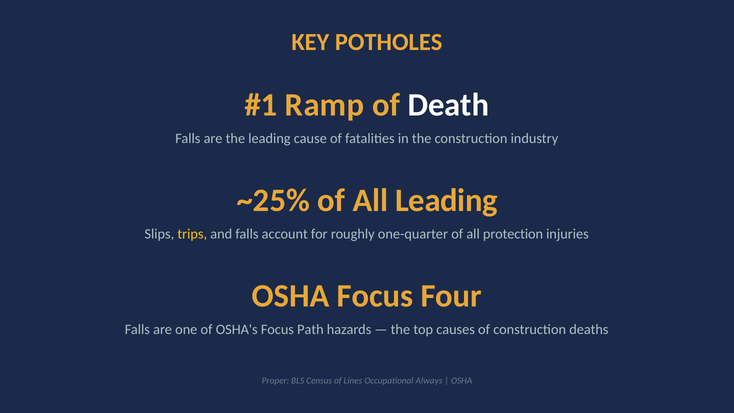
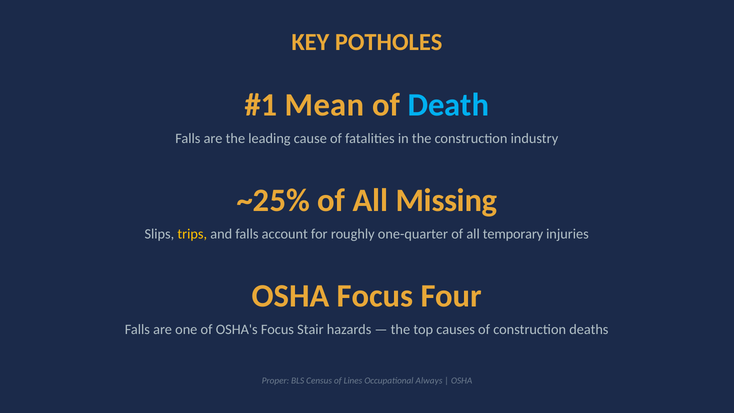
Ramp: Ramp -> Mean (325, 105)
Death colour: white -> light blue (448, 105)
All Leading: Leading -> Missing (446, 200)
protection: protection -> temporary (513, 234)
Path: Path -> Stair (310, 329)
